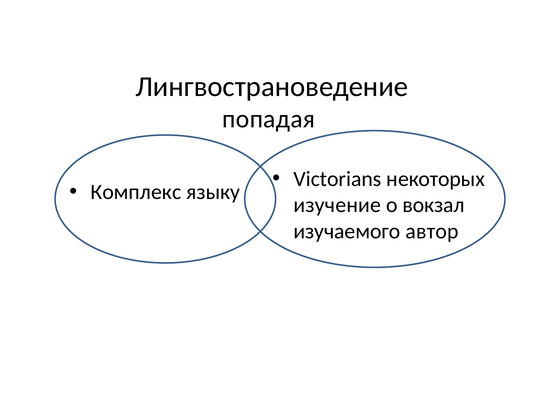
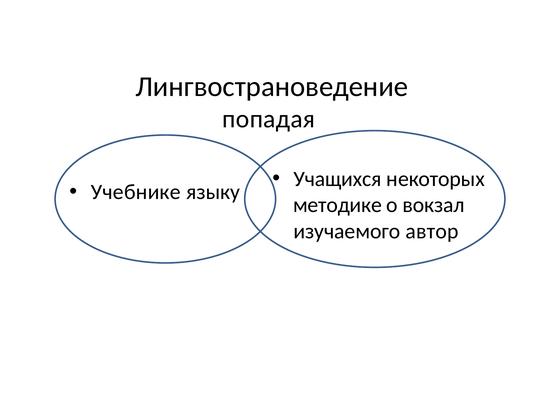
Victorians: Victorians -> Учащихся (338, 179)
Комплекс: Комплекс -> Учебнике (136, 192)
изучение: изучение -> методике (337, 205)
